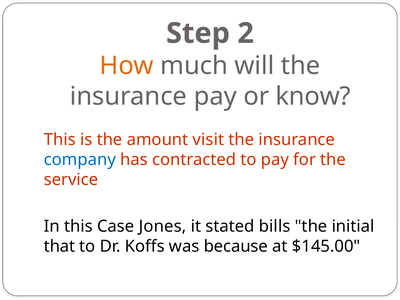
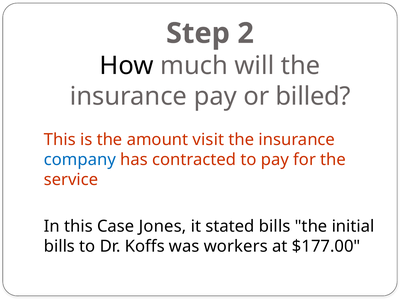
How colour: orange -> black (127, 66)
know: know -> billed (313, 96)
that: that -> bills (59, 246)
because: because -> workers (236, 246)
$145.00: $145.00 -> $177.00 (326, 246)
